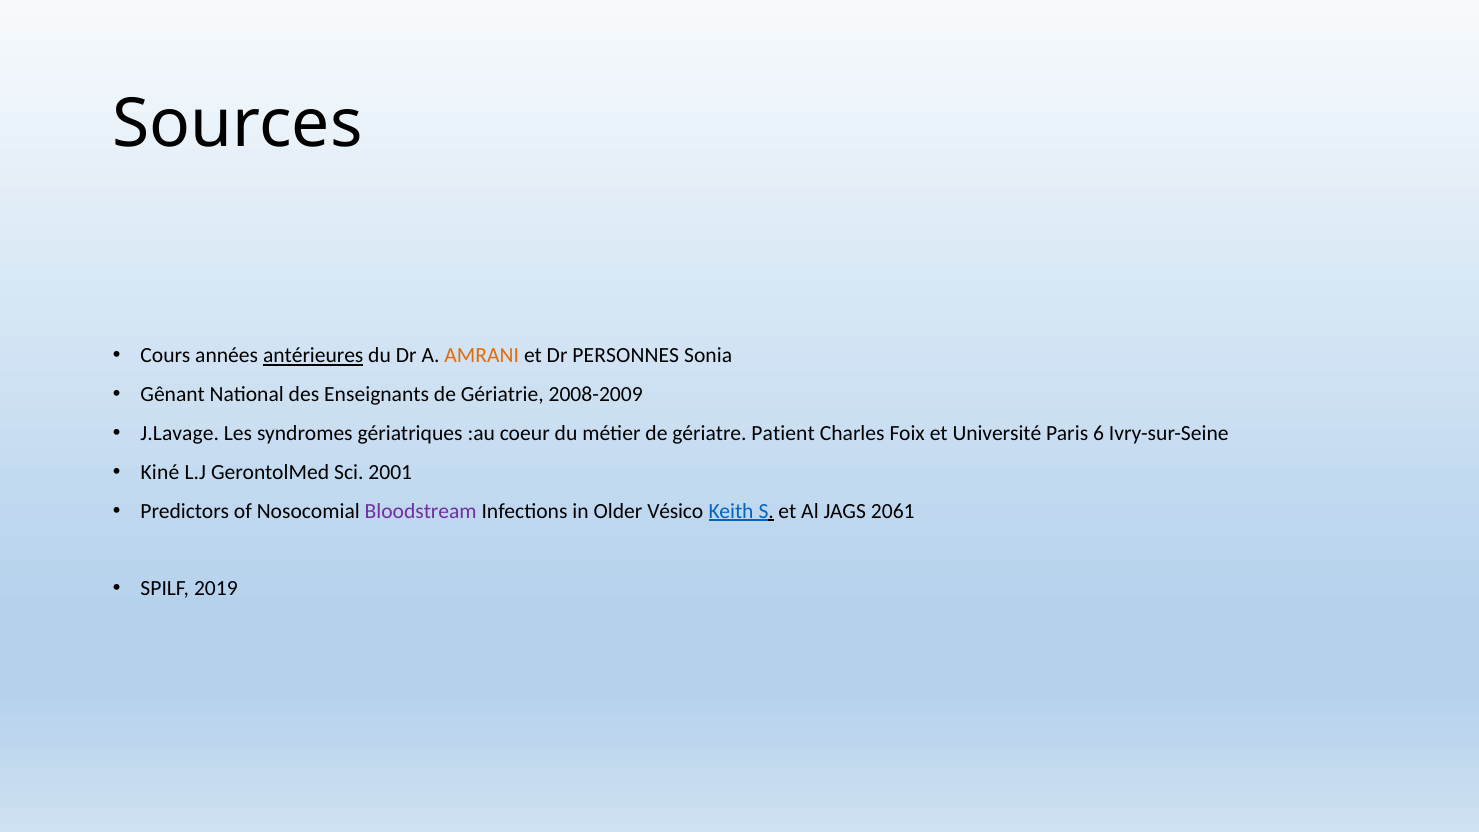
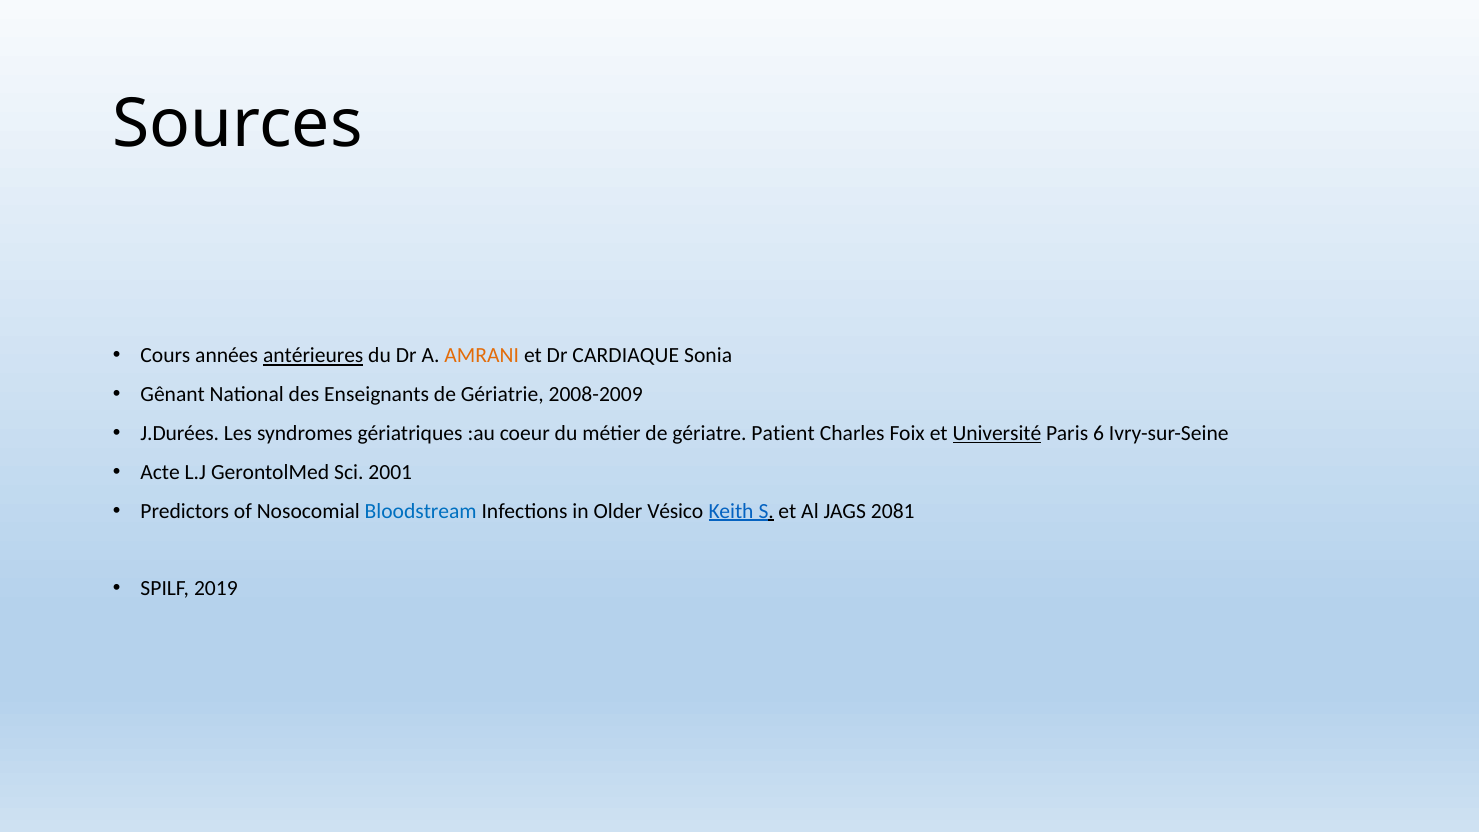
PERSONNES: PERSONNES -> CARDIAQUE (626, 356)
J.Lavage: J.Lavage -> J.Durées (180, 433)
Université underline: none -> present (997, 433)
Kiné: Kiné -> Acte (160, 472)
Bloodstream colour: purple -> blue (421, 511)
2061: 2061 -> 2081 (893, 511)
